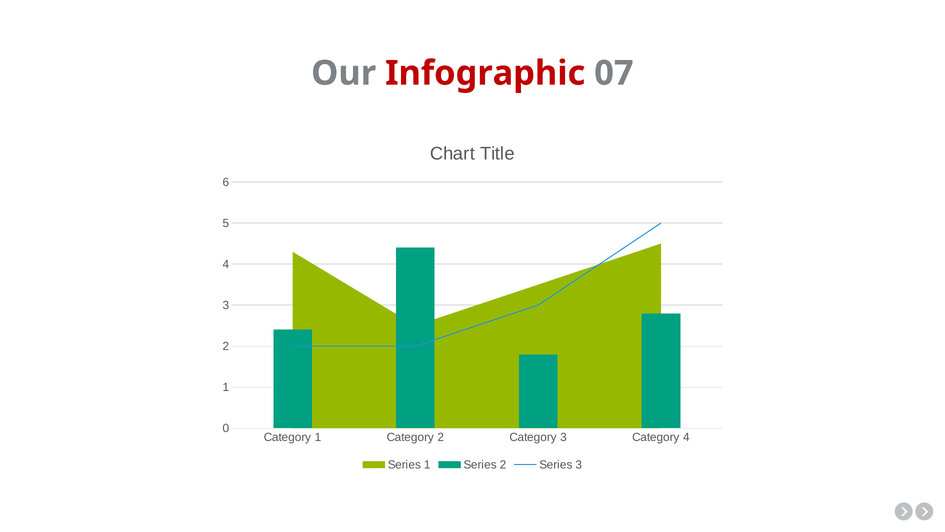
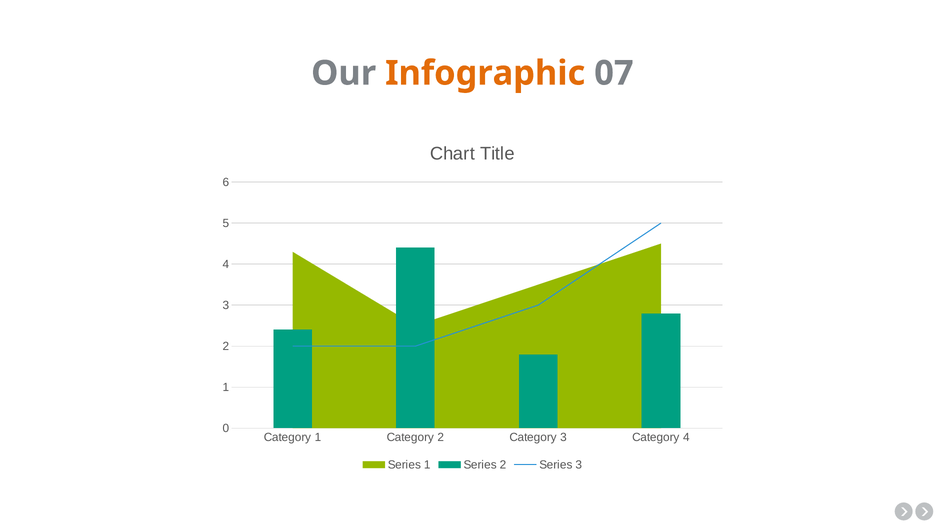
Infographic colour: red -> orange (485, 73)
